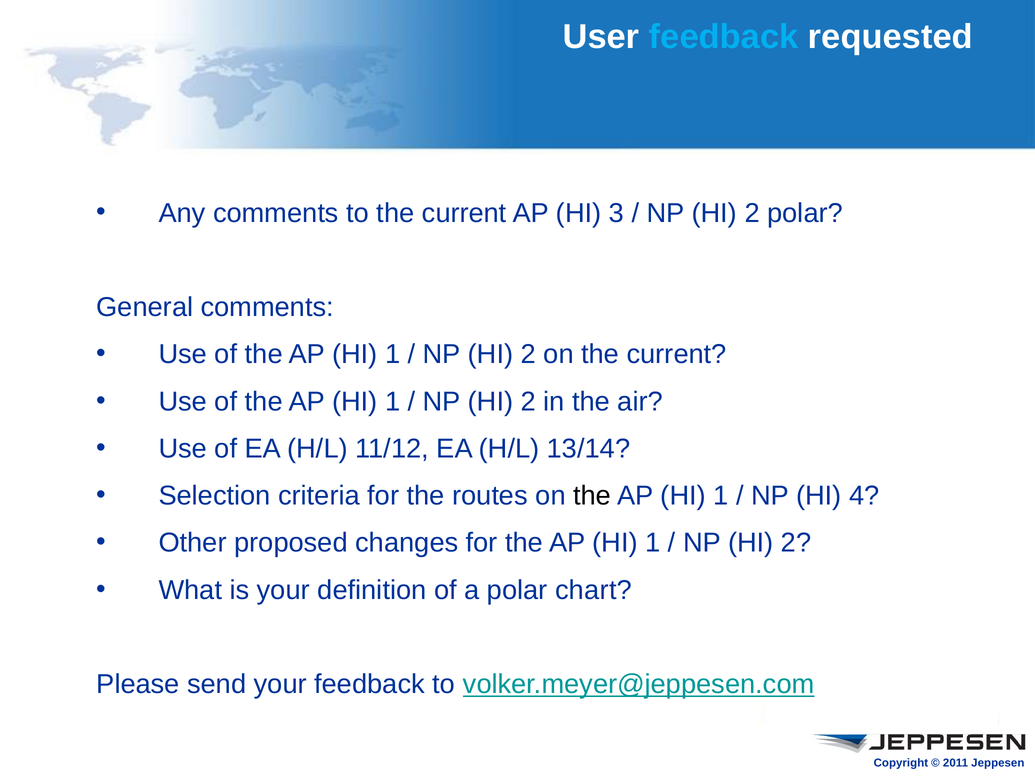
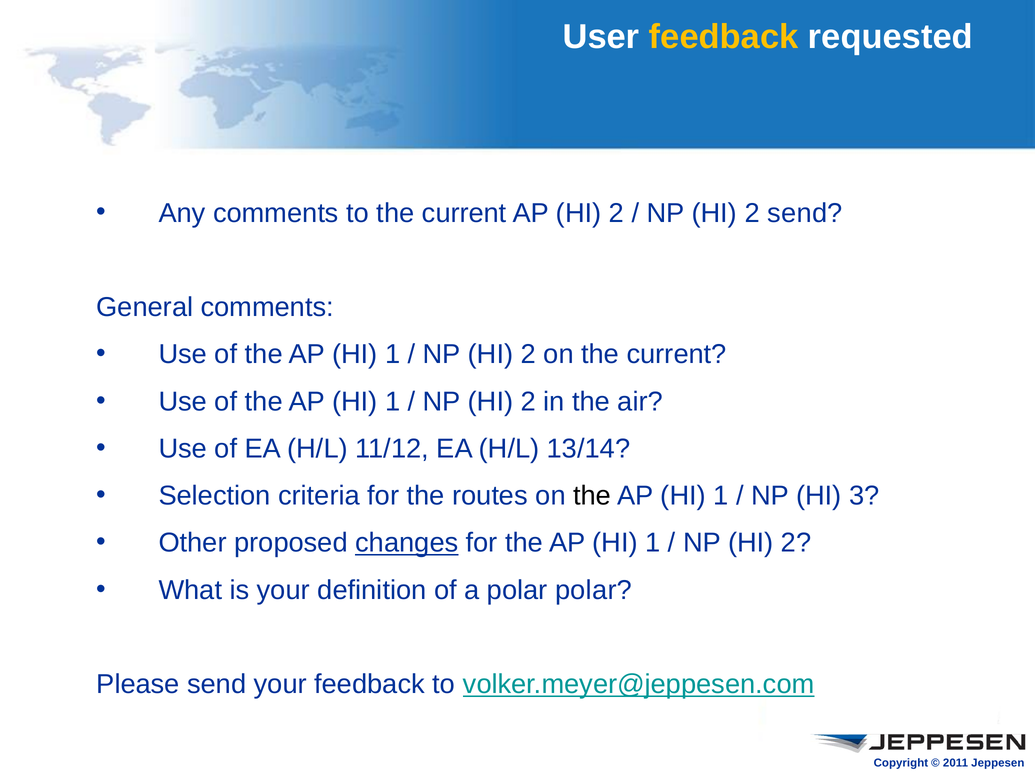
feedback colour: light blue -> yellow (724, 37)
AP HI 3: 3 -> 2 (616, 213)
2 polar: polar -> send (805, 213)
4: 4 -> 3 (864, 496)
changes underline: none -> present (407, 543)
polar chart: chart -> polar (594, 590)
